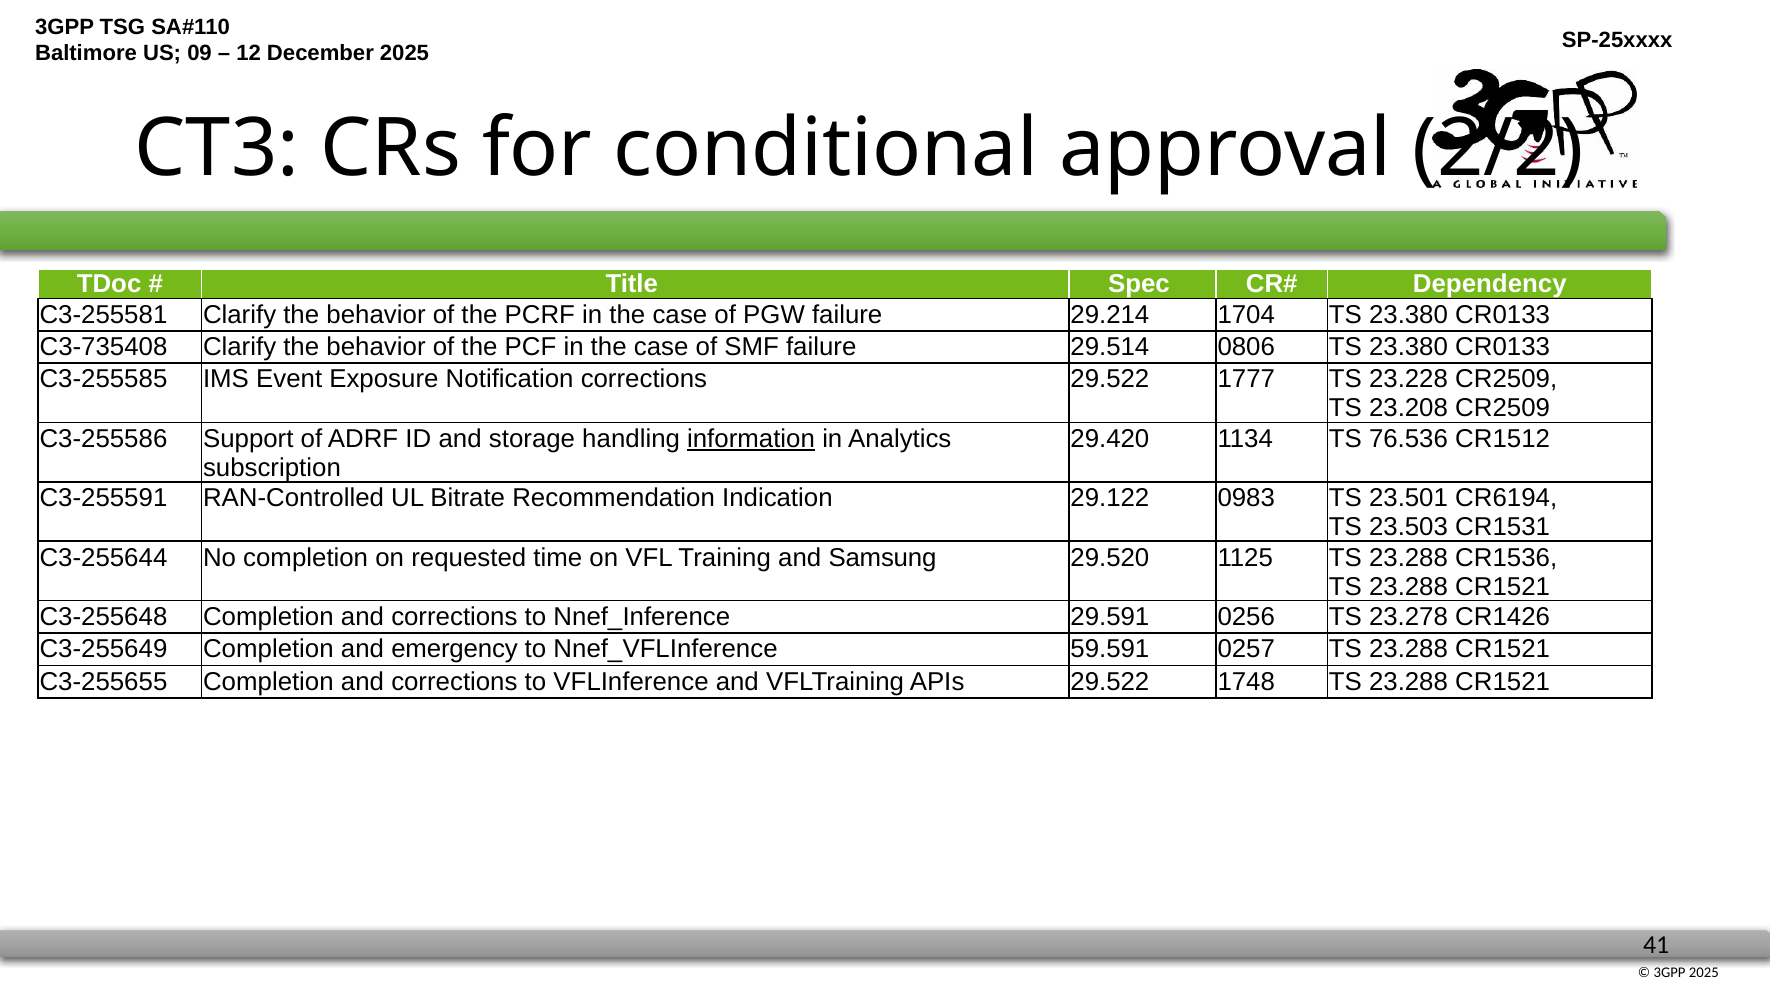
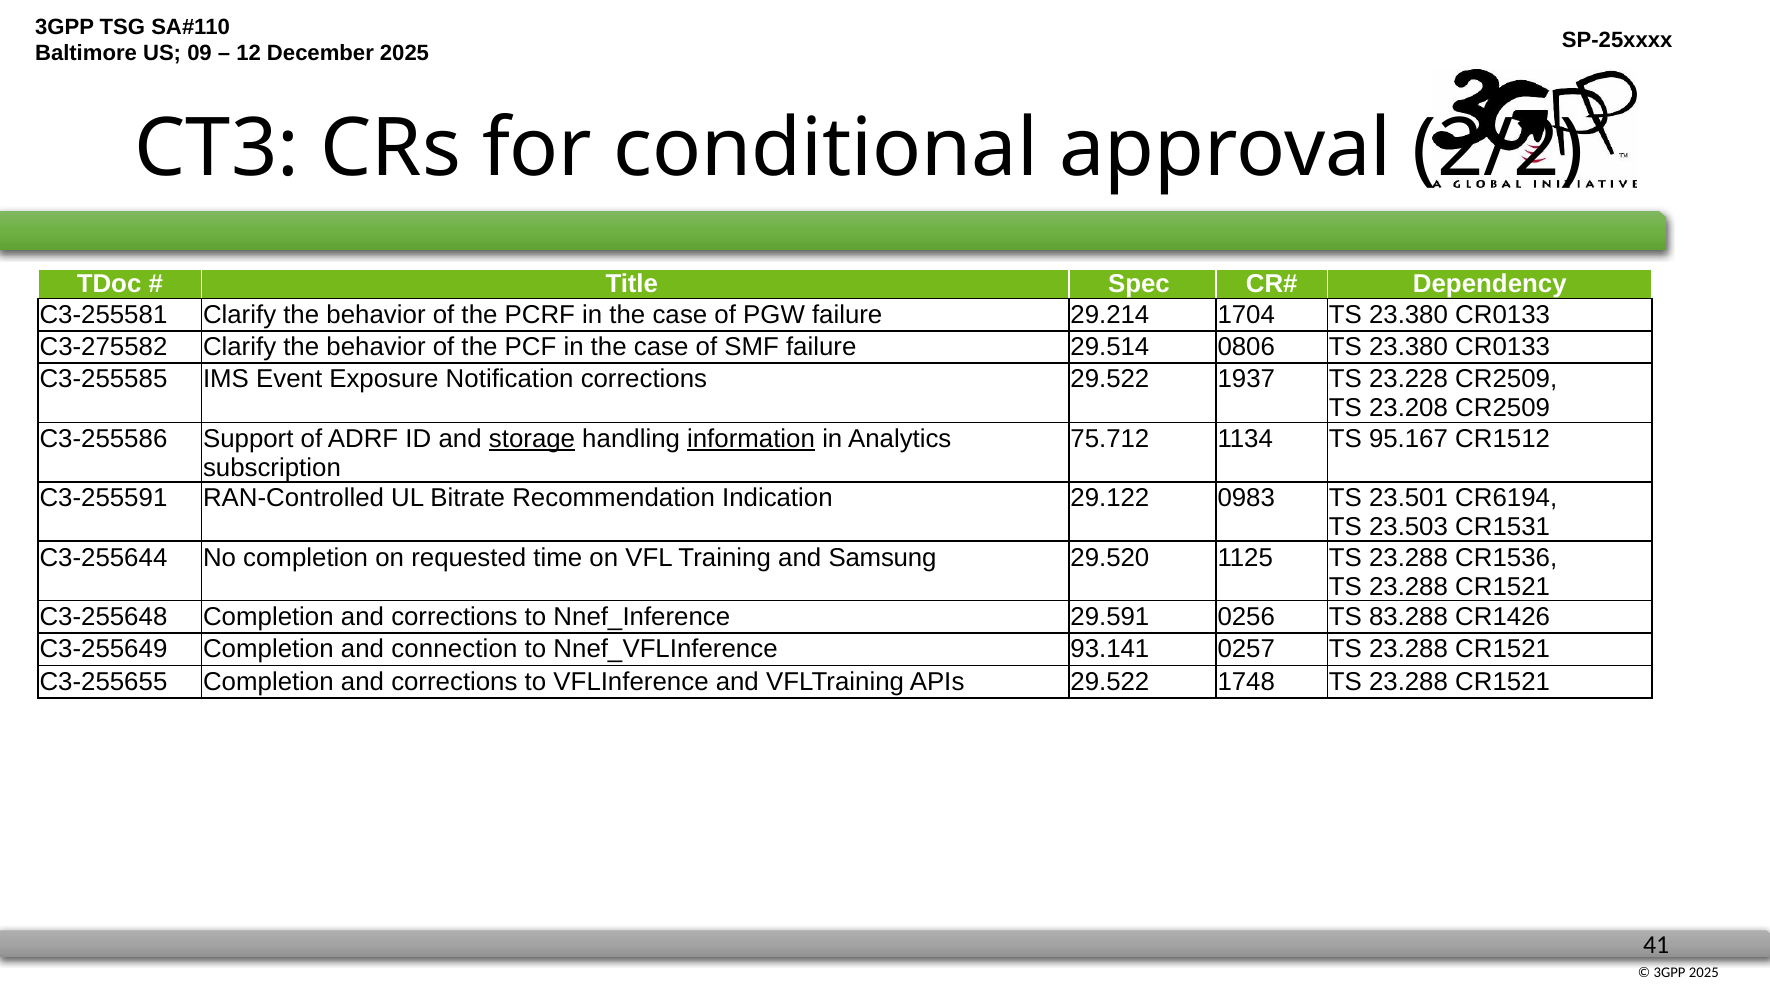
C3-735408: C3-735408 -> C3-275582 (103, 347)
1777: 1777 -> 1937 (1246, 380)
storage underline: none -> present (532, 439)
29.420: 29.420 -> 75.712 (1110, 439)
76.536: 76.536 -> 95.167 (1408, 439)
23.278: 23.278 -> 83.288 (1408, 617)
emergency: emergency -> connection (454, 650)
59.591: 59.591 -> 93.141 (1110, 650)
